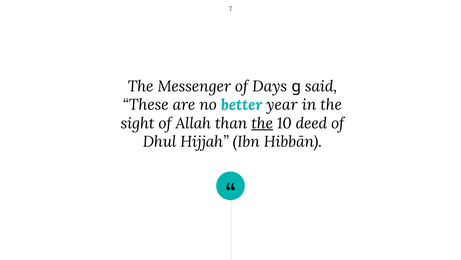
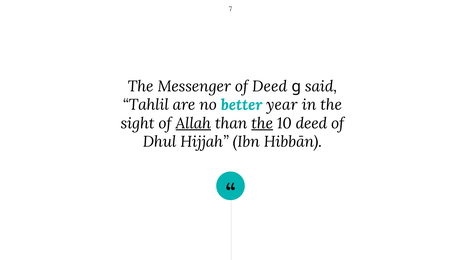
of Days: Days -> Deed (270, 86)
These: These -> Tahlil (146, 105)
Allah underline: none -> present (193, 123)
